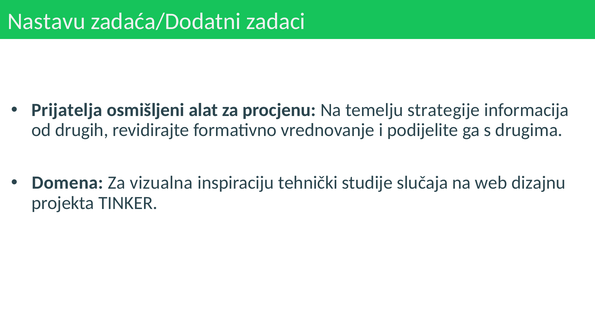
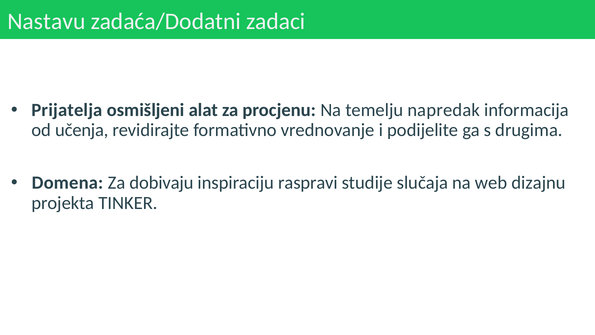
strategije: strategije -> napredak (444, 110)
drugih: drugih -> učenja (82, 130)
vizualna: vizualna -> dobivaju (162, 183)
tehnički: tehnički -> raspravi (308, 183)
